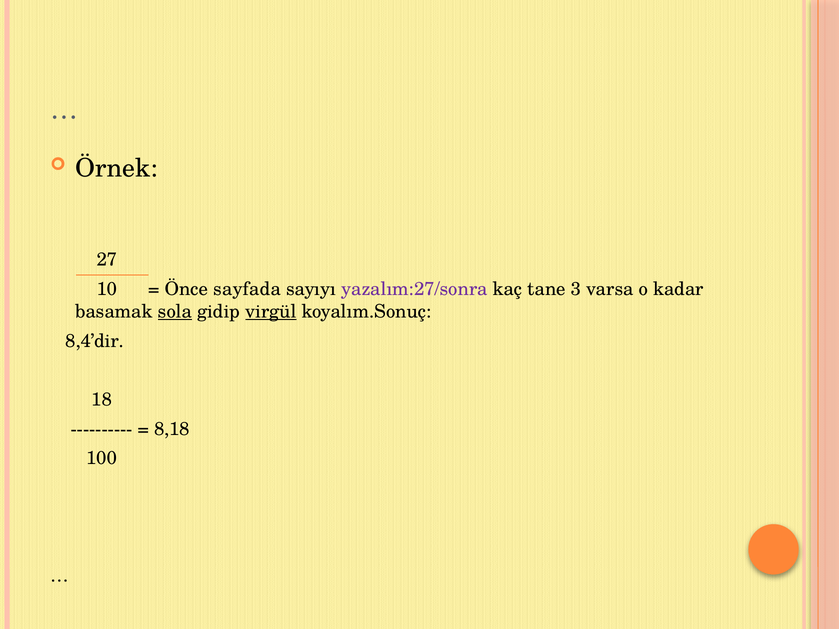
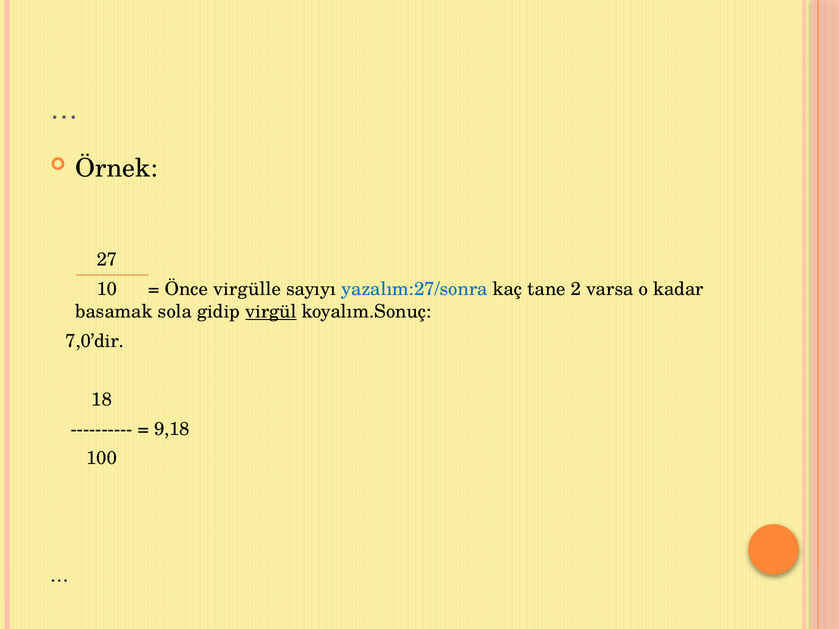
sayfada: sayfada -> virgülle (247, 289)
yazalım:27/sonra colour: purple -> blue (414, 289)
3: 3 -> 2 (576, 289)
sola underline: present -> none (175, 312)
8,4’dir: 8,4’dir -> 7,0’dir (95, 341)
8,18: 8,18 -> 9,18 (172, 429)
